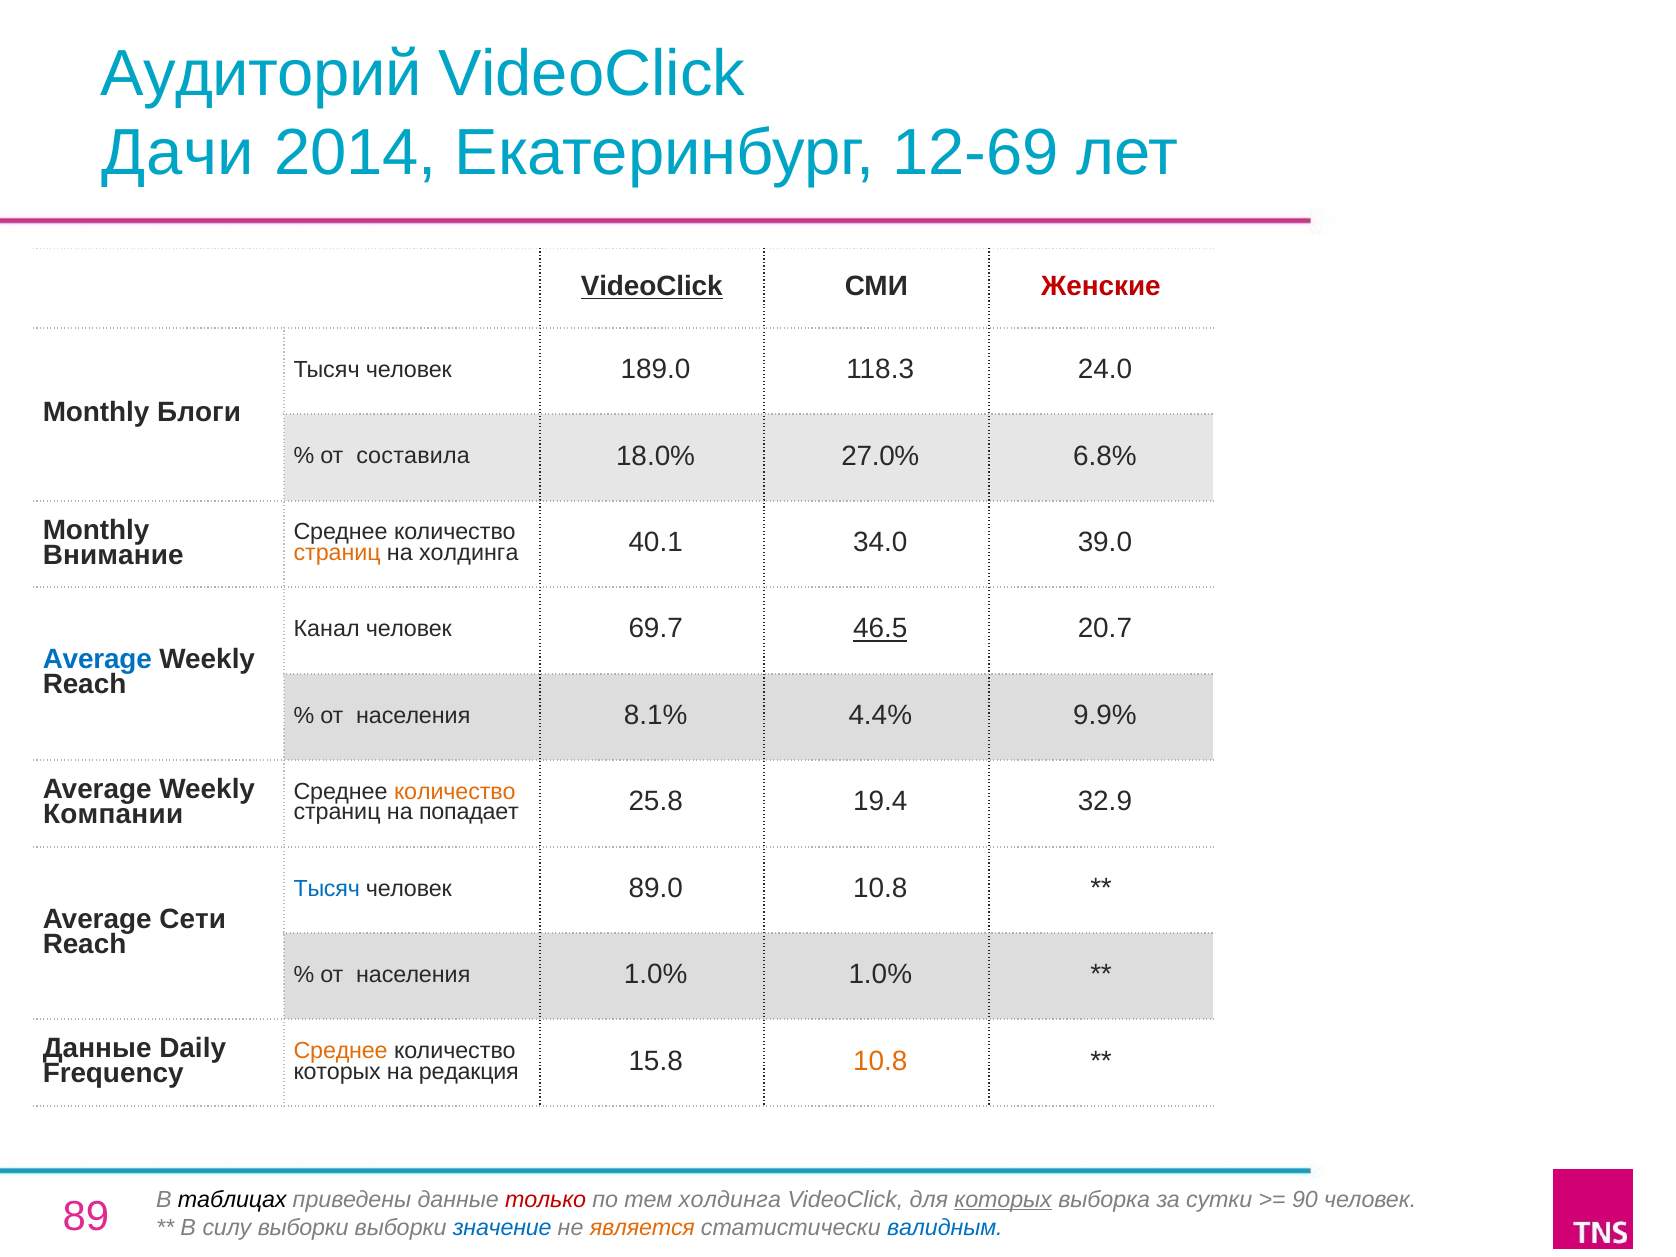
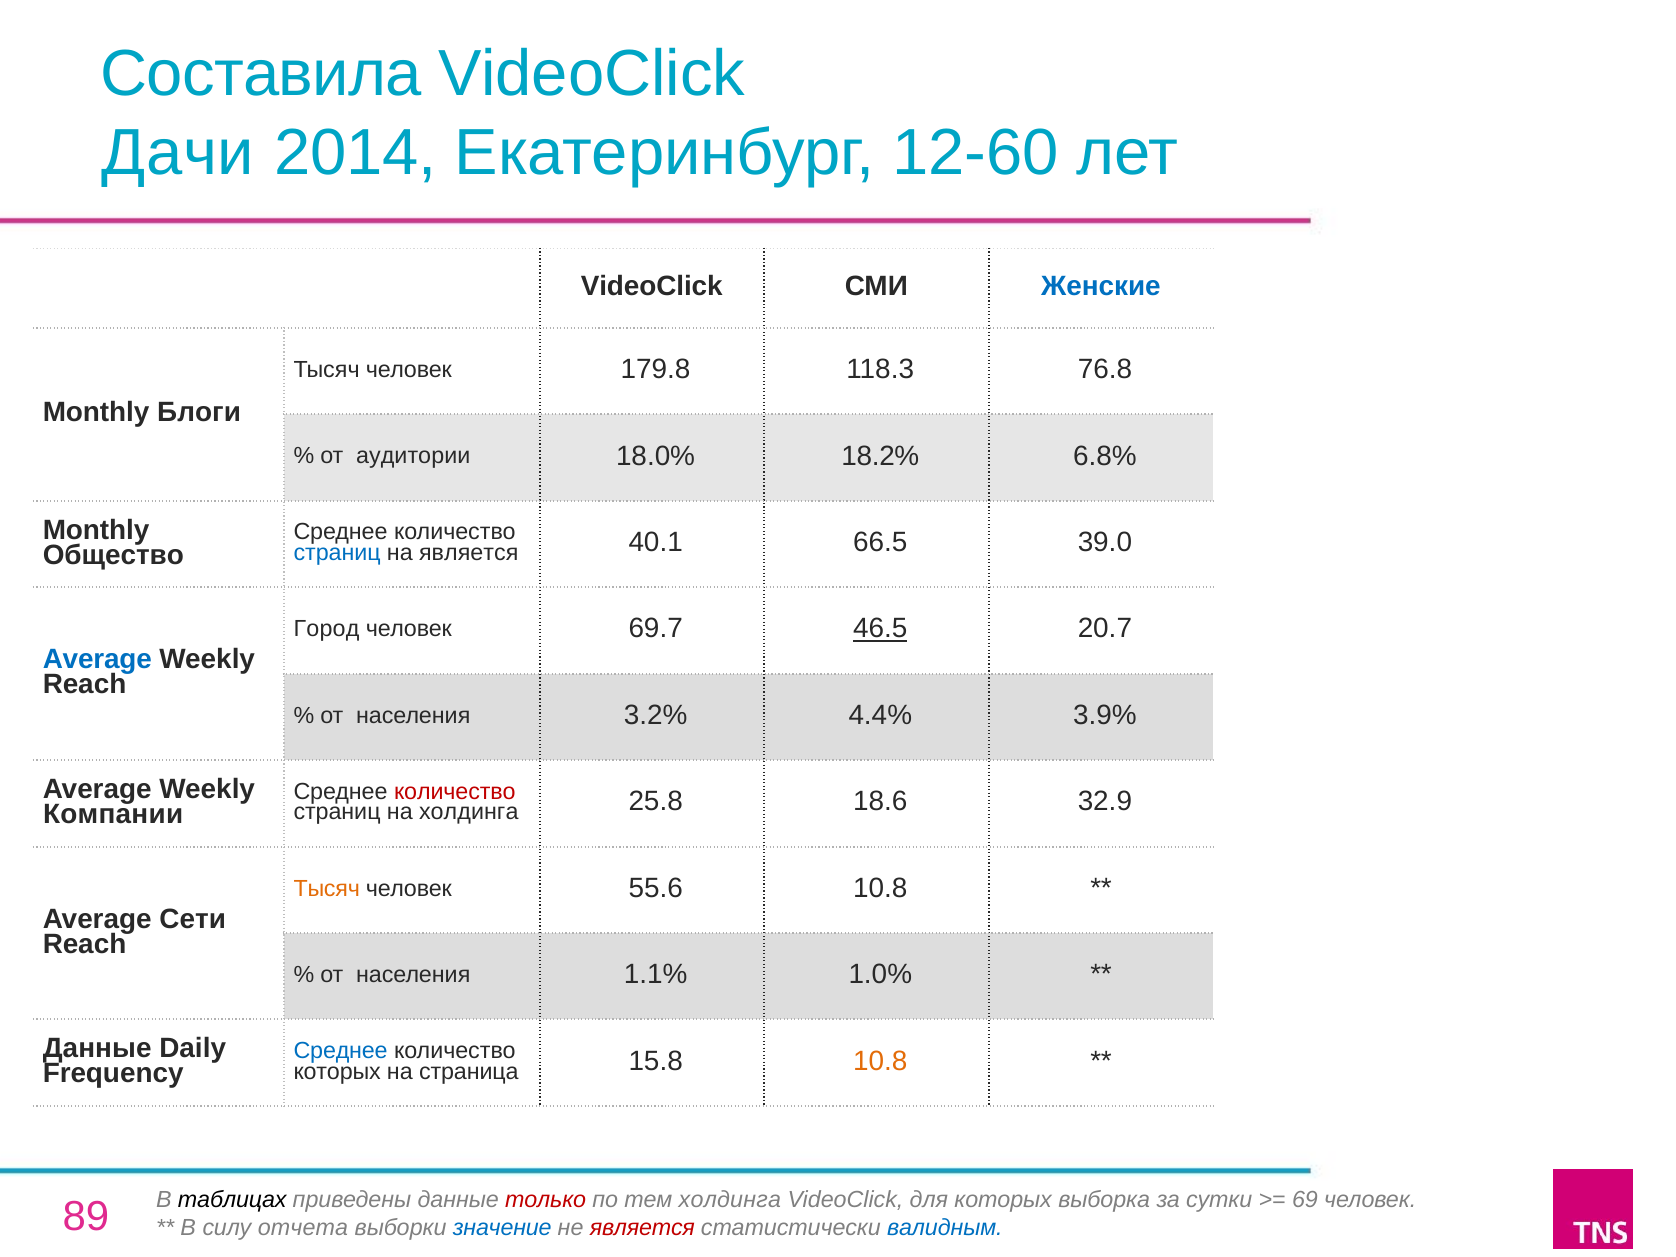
Аудиторий: Аудиторий -> Составила (261, 74)
12-69: 12-69 -> 12-60 (975, 153)
VideoClick underline: present -> none (652, 287)
Женские colour: red -> blue (1101, 287)
189.0: 189.0 -> 179.8 (656, 369)
24.0: 24.0 -> 76.8 (1105, 369)
составила: составила -> аудитории (413, 456)
27.0%: 27.0% -> 18.2% (880, 456)
Внимание: Внимание -> Общество (113, 555)
страниц colour: orange -> blue (337, 553)
на холдинга: холдинга -> является (469, 553)
34.0: 34.0 -> 66.5 (880, 542)
Канал: Канал -> Город (326, 629)
8.1%: 8.1% -> 3.2% (656, 715)
9.9%: 9.9% -> 3.9% (1105, 715)
количество colour: orange -> red (455, 792)
на попадает: попадает -> холдинга (469, 812)
19.4: 19.4 -> 18.6 (880, 802)
Тысяч colour: blue -> orange (327, 888)
89.0: 89.0 -> 55.6 (656, 888)
населения 1.0%: 1.0% -> 1.1% (656, 974)
Среднее colour: orange -> blue (341, 1051)
редакция: редакция -> страница (469, 1072)
которых underline: present -> none (1003, 1199)
90: 90 -> 69 (1305, 1199)
силу выборки: выборки -> отчета (303, 1227)
является colour: orange -> red (642, 1227)
